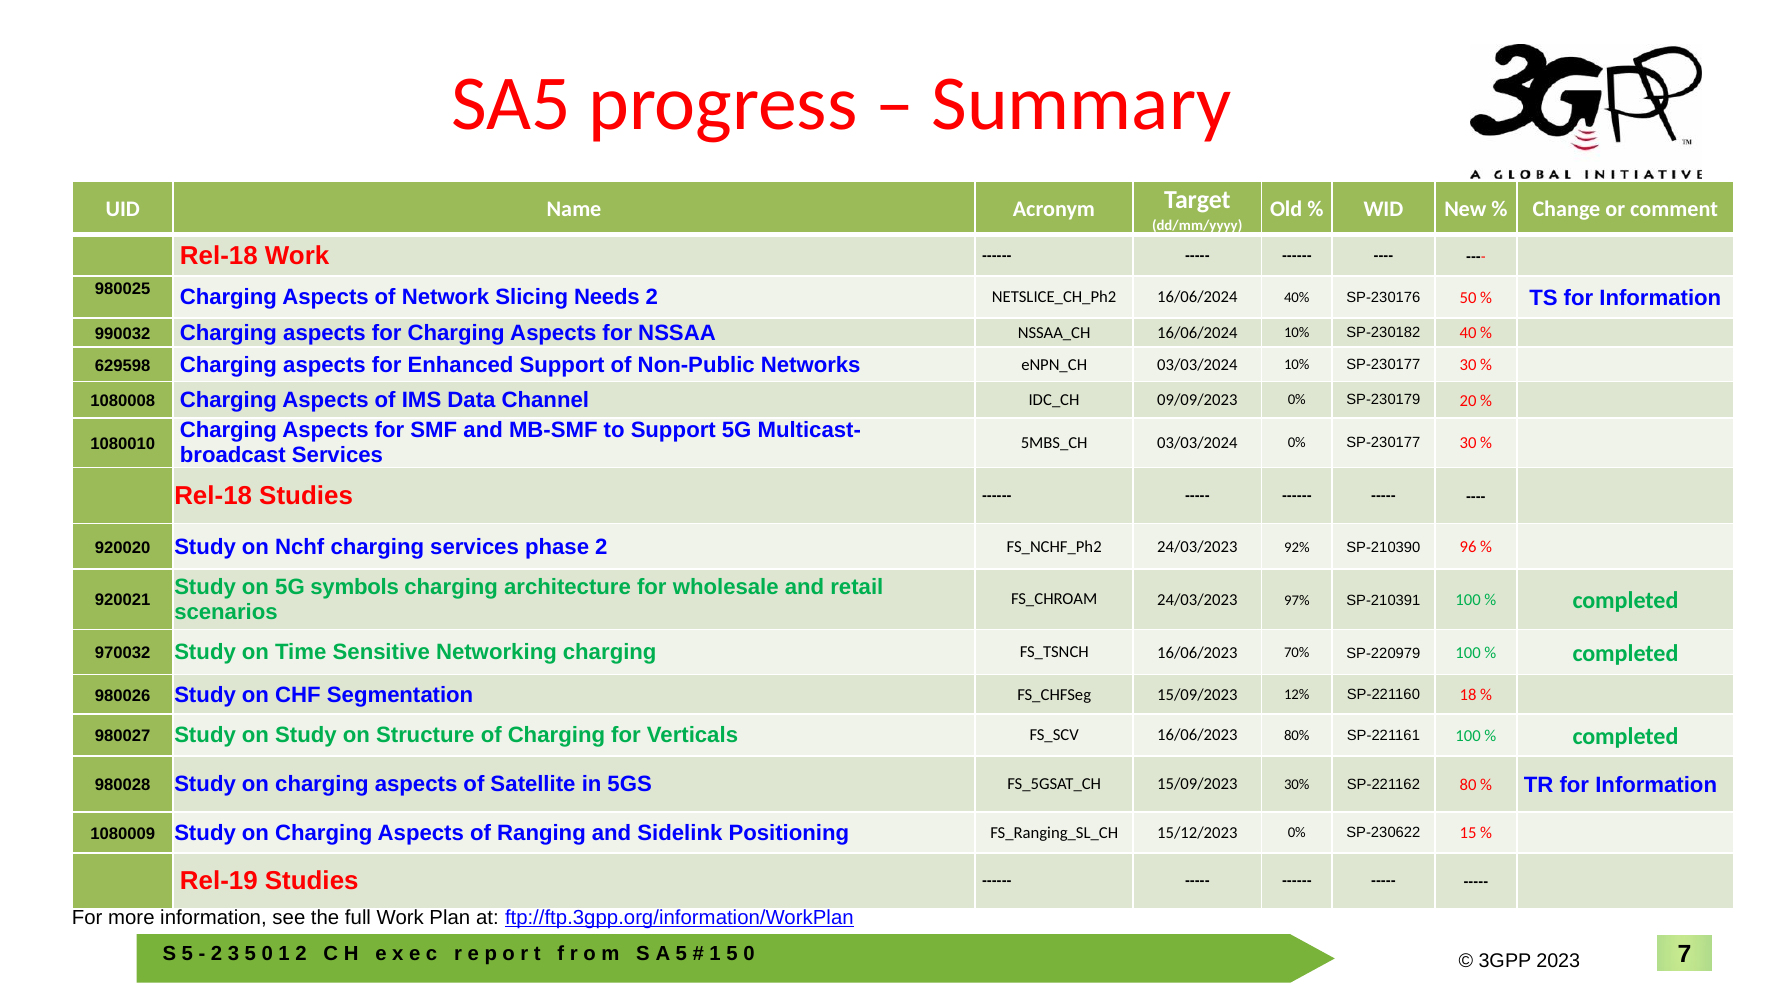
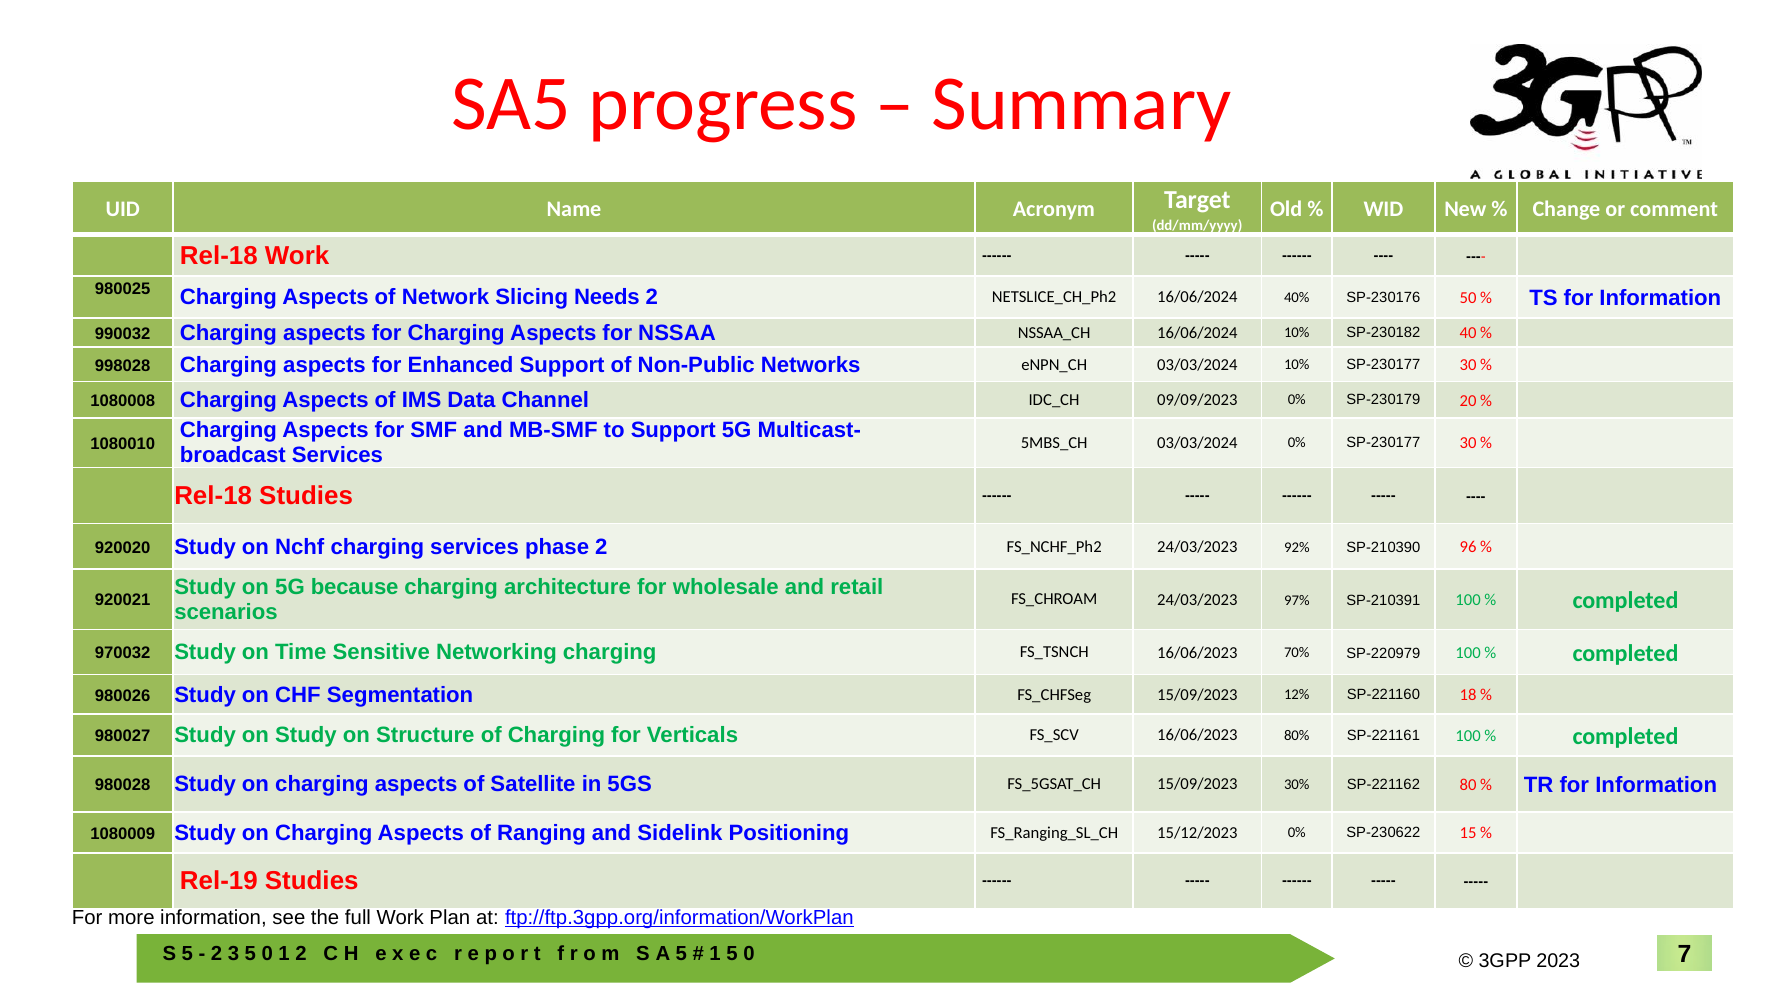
629598: 629598 -> 998028 (123, 366)
symbols: symbols -> because (355, 587)
